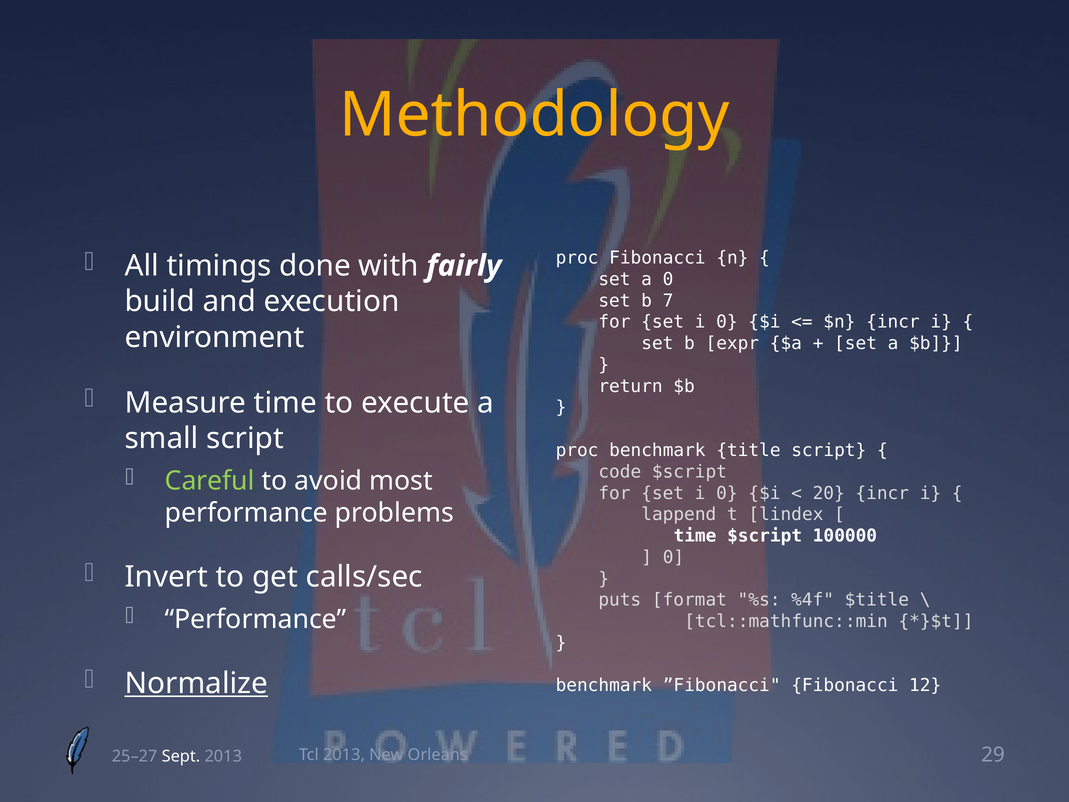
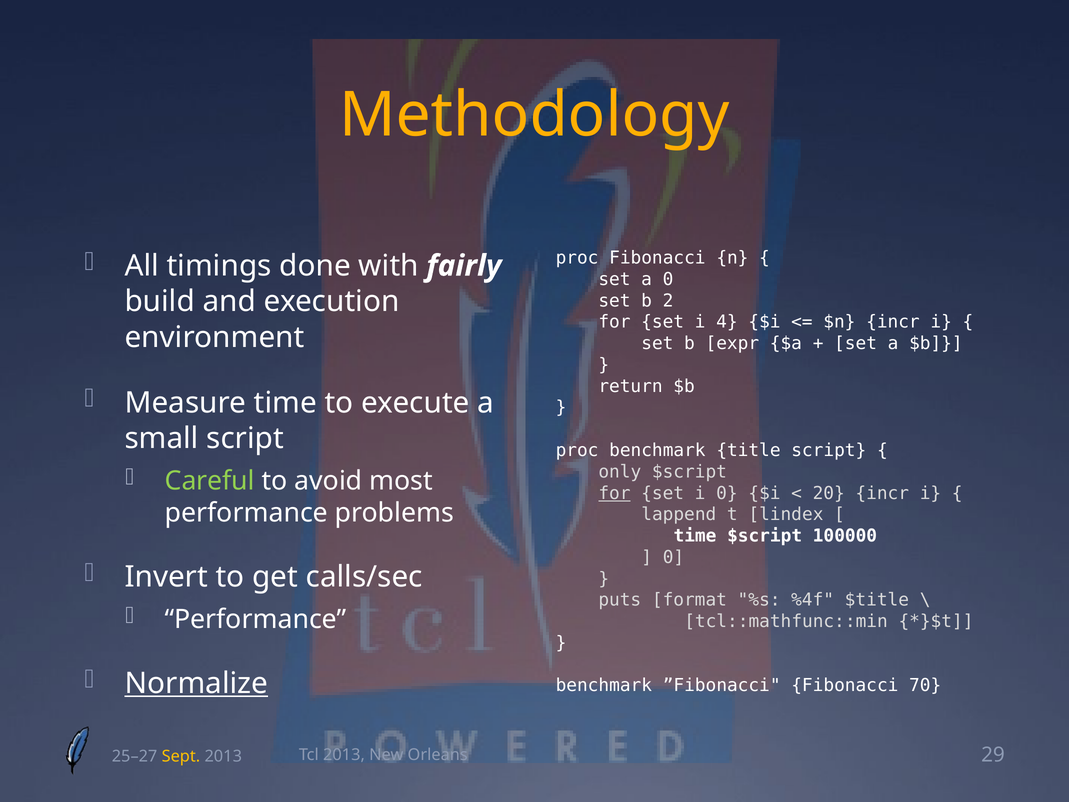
7: 7 -> 2 (668, 301)
0: 0 -> 4 (727, 322)
code: code -> only (620, 472)
for underline: none -> present (614, 493)
12: 12 -> 70 (925, 685)
Sept colour: white -> yellow (181, 756)
